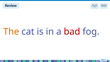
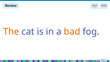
bad colour: red -> orange (72, 32)
